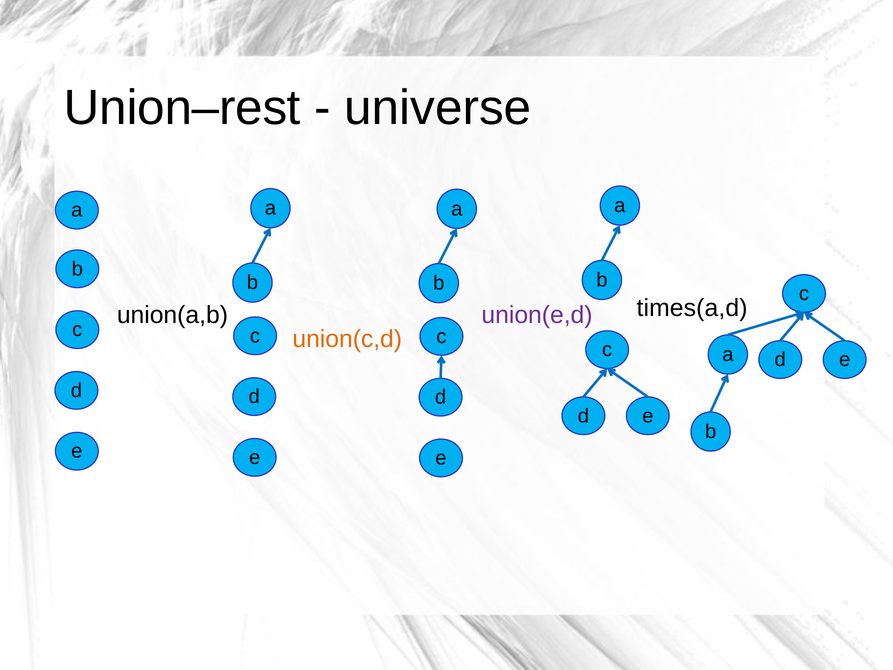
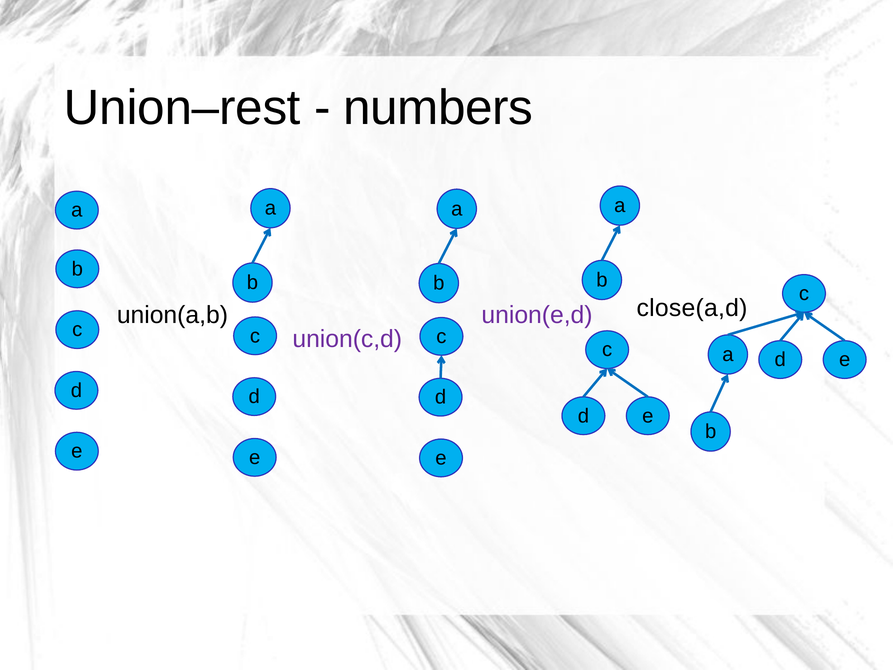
universe: universe -> numbers (438, 108)
times(a,d: times(a,d -> close(a,d (692, 308)
union(c,d colour: orange -> purple (347, 339)
